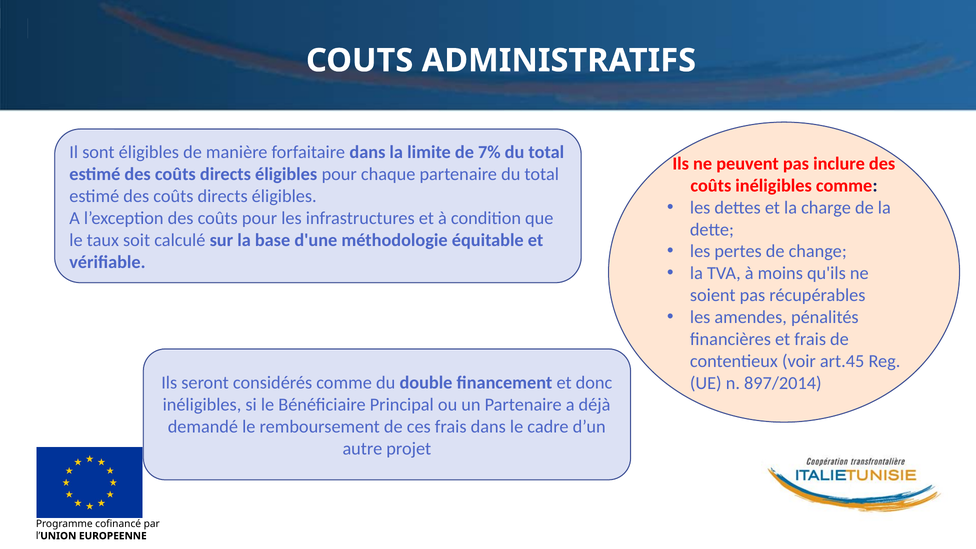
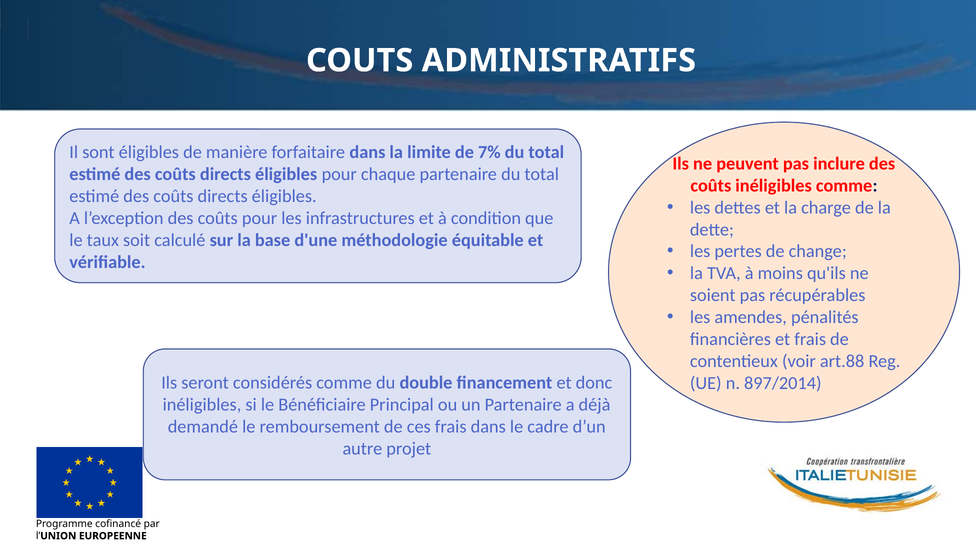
art.45: art.45 -> art.88 (842, 361)
